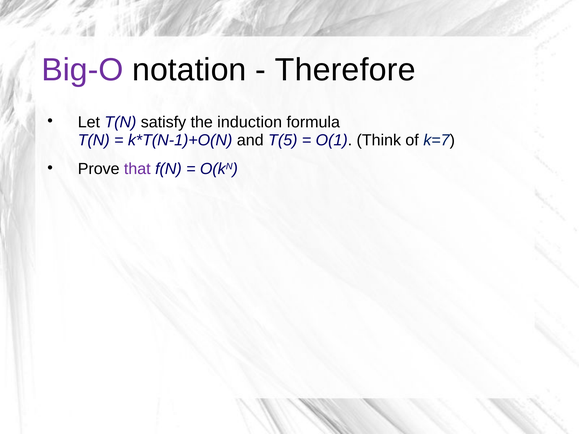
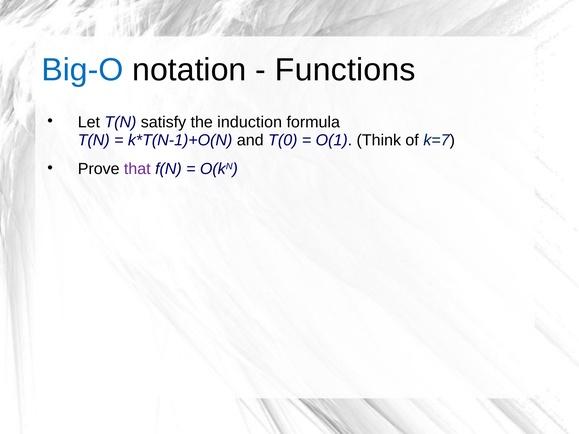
Big-O colour: purple -> blue (82, 70)
Therefore: Therefore -> Functions (345, 70)
T(5: T(5 -> T(0 (283, 140)
